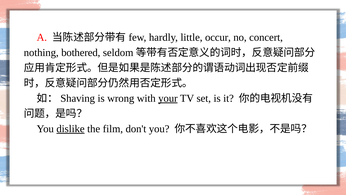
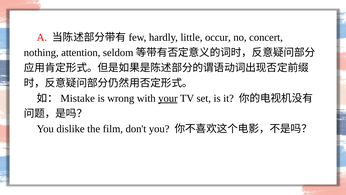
bothered: bothered -> attention (81, 52)
Shaving: Shaving -> Mistake (78, 98)
dislike underline: present -> none (71, 129)
